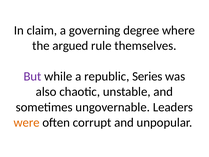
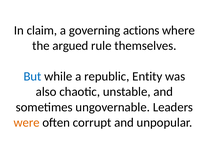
degree: degree -> actions (141, 30)
But colour: purple -> blue (32, 76)
Series: Series -> Entity (147, 76)
